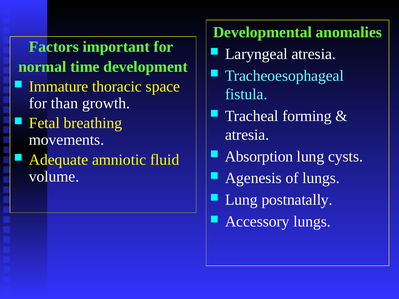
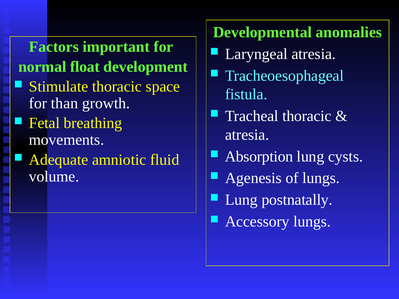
time: time -> float (85, 67)
Immature: Immature -> Stimulate (59, 87)
Tracheal forming: forming -> thoracic (307, 116)
